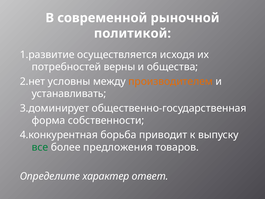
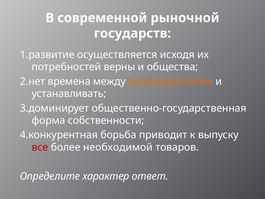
политикой: политикой -> государств (132, 33)
условны: условны -> времена (69, 81)
все colour: green -> red (40, 147)
предложения: предложения -> необходимой (118, 147)
